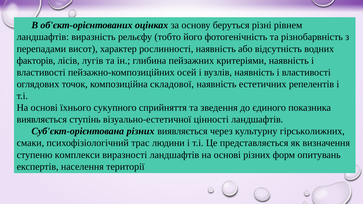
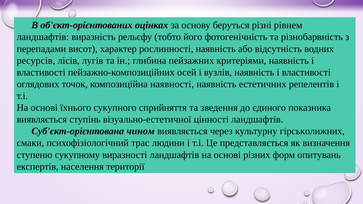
факторів: факторів -> ресурсів (36, 61)
складової: складової -> наявності (172, 84)
Суб'єкт-орієнтована різних: різних -> чином (141, 131)
комплекси: комплекси -> сукупному (77, 155)
